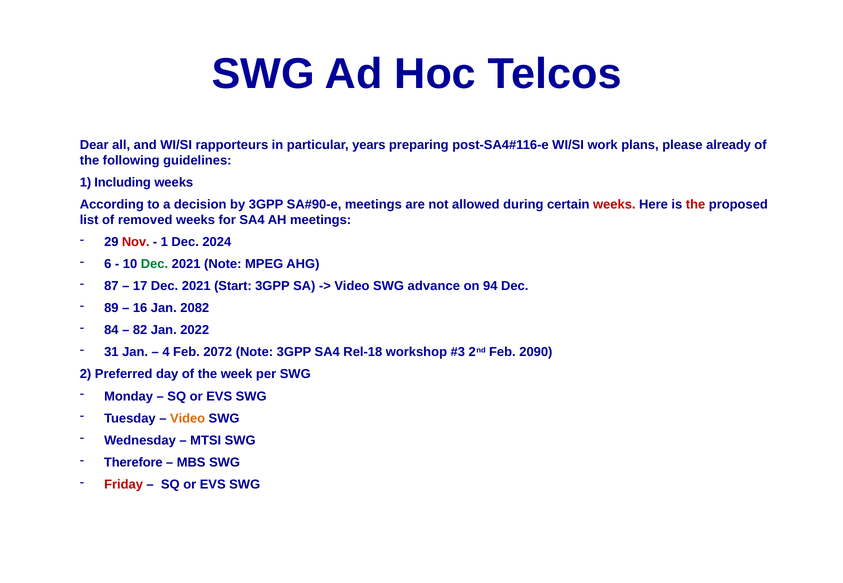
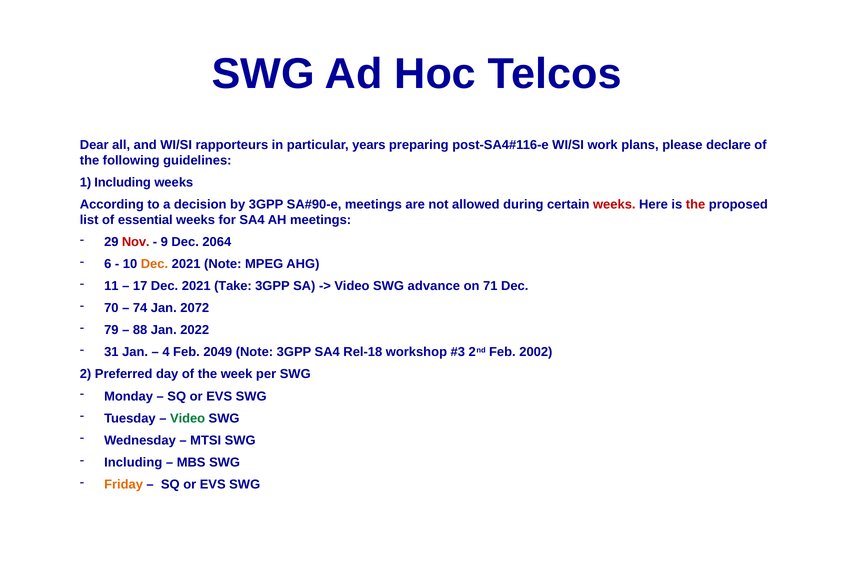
already: already -> declare (729, 145)
removed: removed -> essential (145, 220)
1: 1 -> 9 (164, 242)
2024: 2024 -> 2064 (217, 242)
Dec colour: green -> orange (154, 264)
87: 87 -> 11 (111, 286)
Start: Start -> Take (233, 286)
94: 94 -> 71 (490, 286)
89: 89 -> 70 (111, 308)
16: 16 -> 74 (140, 308)
2082: 2082 -> 2072 (195, 308)
84: 84 -> 79 (111, 330)
82: 82 -> 88 (140, 330)
2072: 2072 -> 2049 (218, 353)
2090: 2090 -> 2002 (536, 353)
Video colour: orange -> green (188, 419)
Therefore: Therefore -> Including (133, 463)
Friday colour: red -> orange (124, 485)
